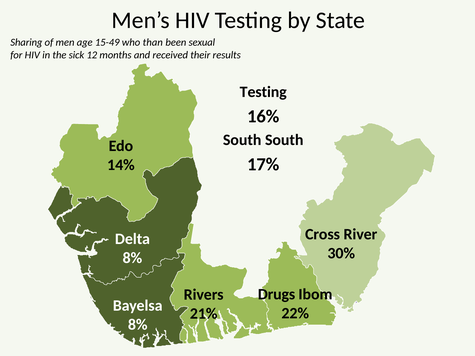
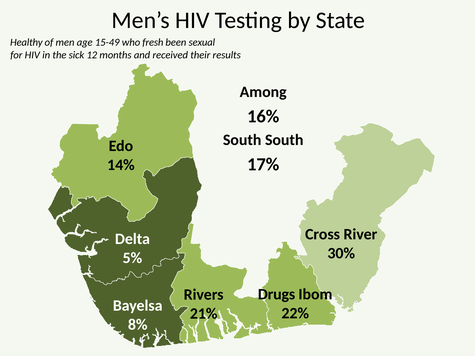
Sharing: Sharing -> Healthy (26, 42)
than: than -> fresh (153, 42)
Testing: Testing -> Among (263, 92)
8%: 8% -> 5% (132, 258)
